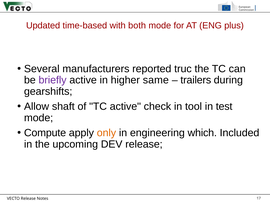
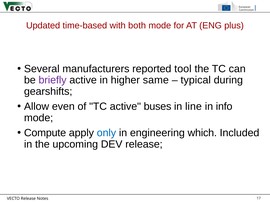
truc: truc -> tool (183, 69)
trailers: trailers -> typical (196, 80)
shaft: shaft -> even (63, 107)
check: check -> buses (158, 107)
tool: tool -> line (193, 107)
test: test -> info (224, 107)
only colour: orange -> blue (106, 133)
